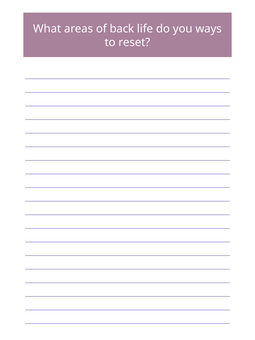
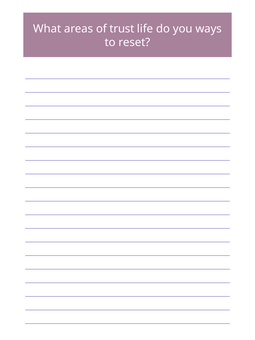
back: back -> trust (122, 29)
